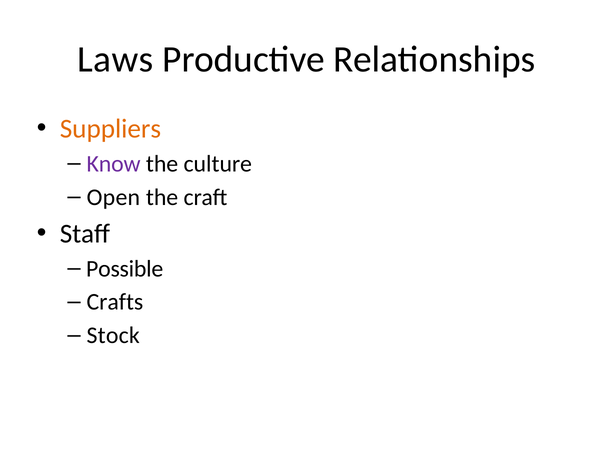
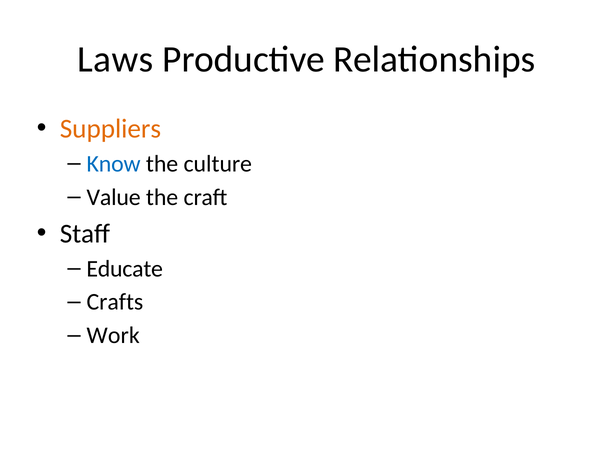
Know colour: purple -> blue (114, 164)
Open: Open -> Value (114, 197)
Possible: Possible -> Educate (125, 269)
Stock: Stock -> Work (113, 335)
